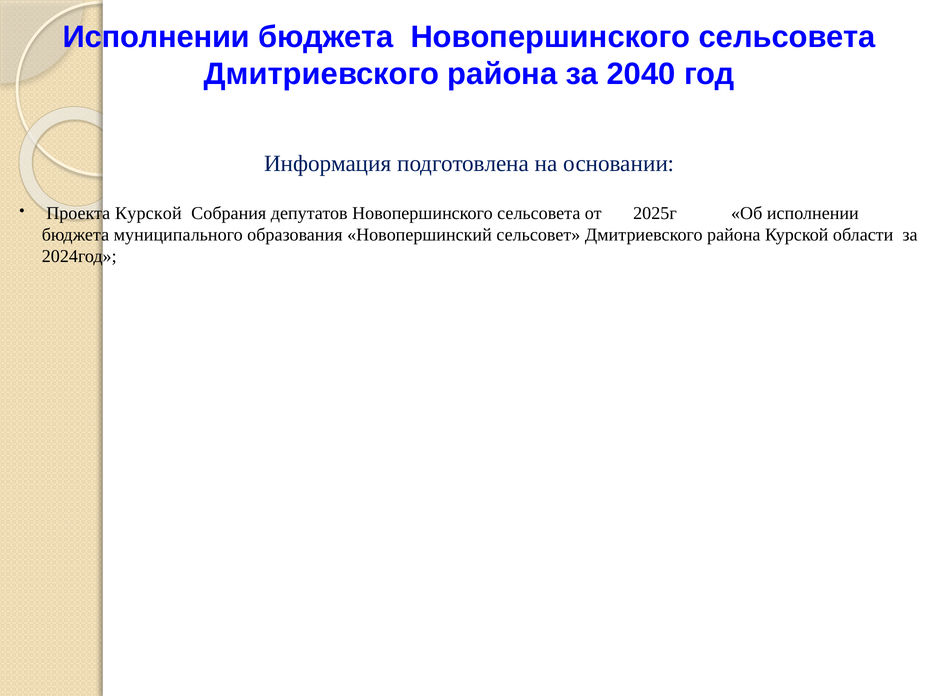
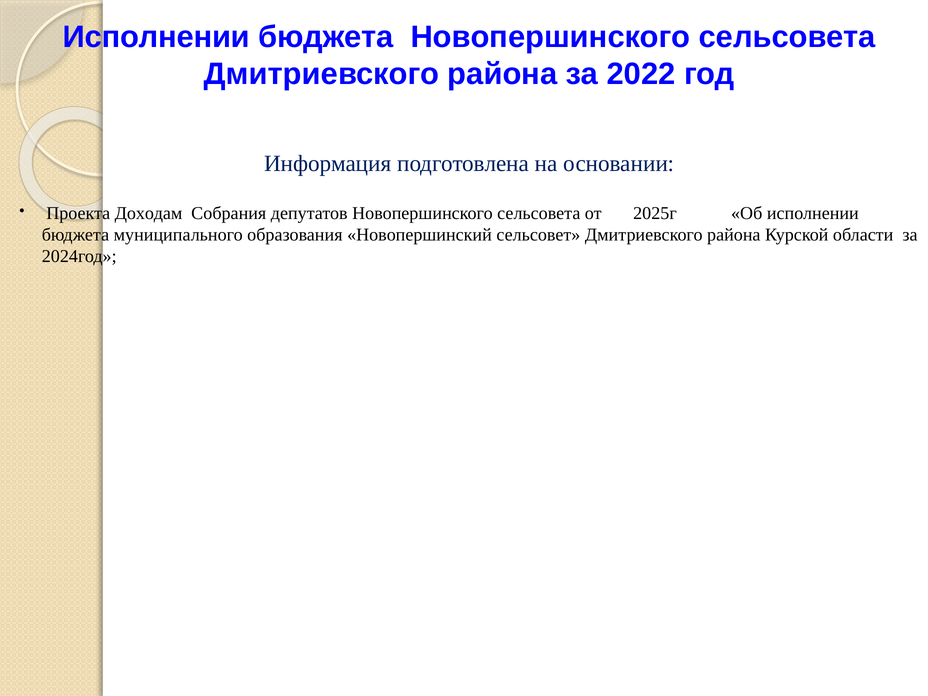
2040: 2040 -> 2022 (641, 74)
Проекта Курской: Курской -> Доходам (149, 213)
